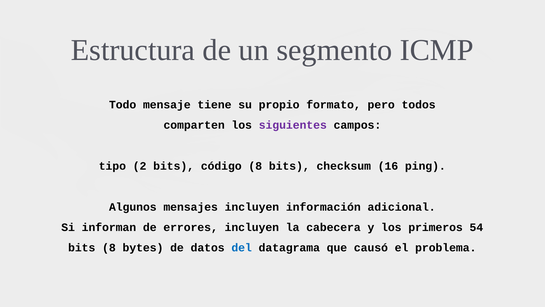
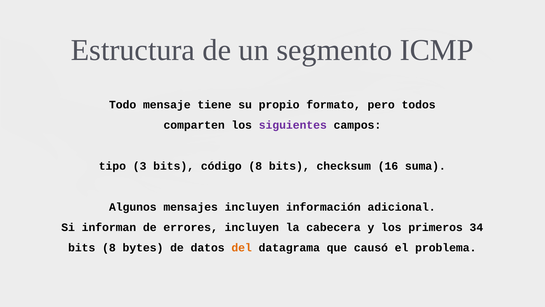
2: 2 -> 3 (140, 166)
ping: ping -> suma (425, 166)
54: 54 -> 34 (476, 227)
del colour: blue -> orange (242, 248)
